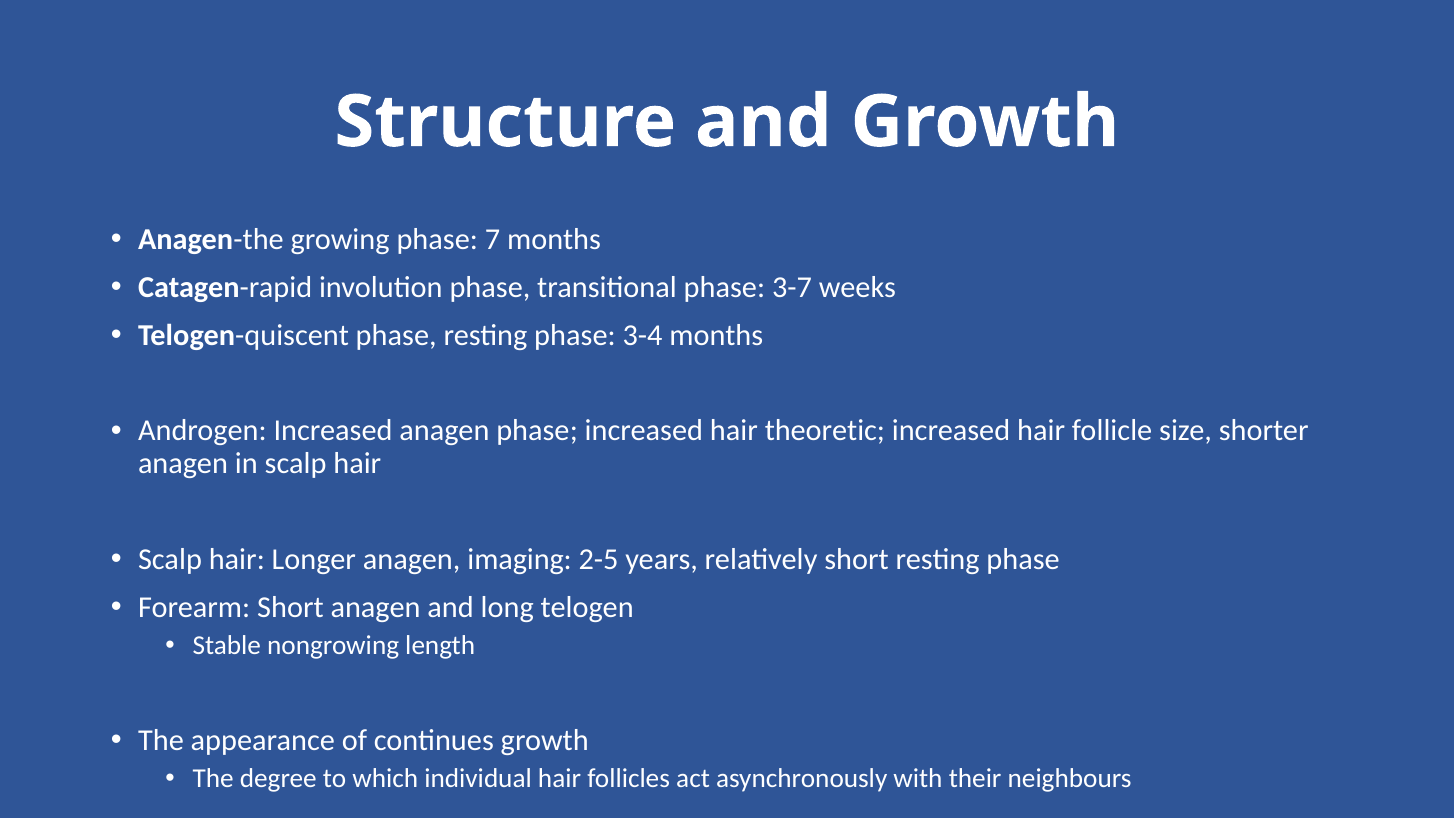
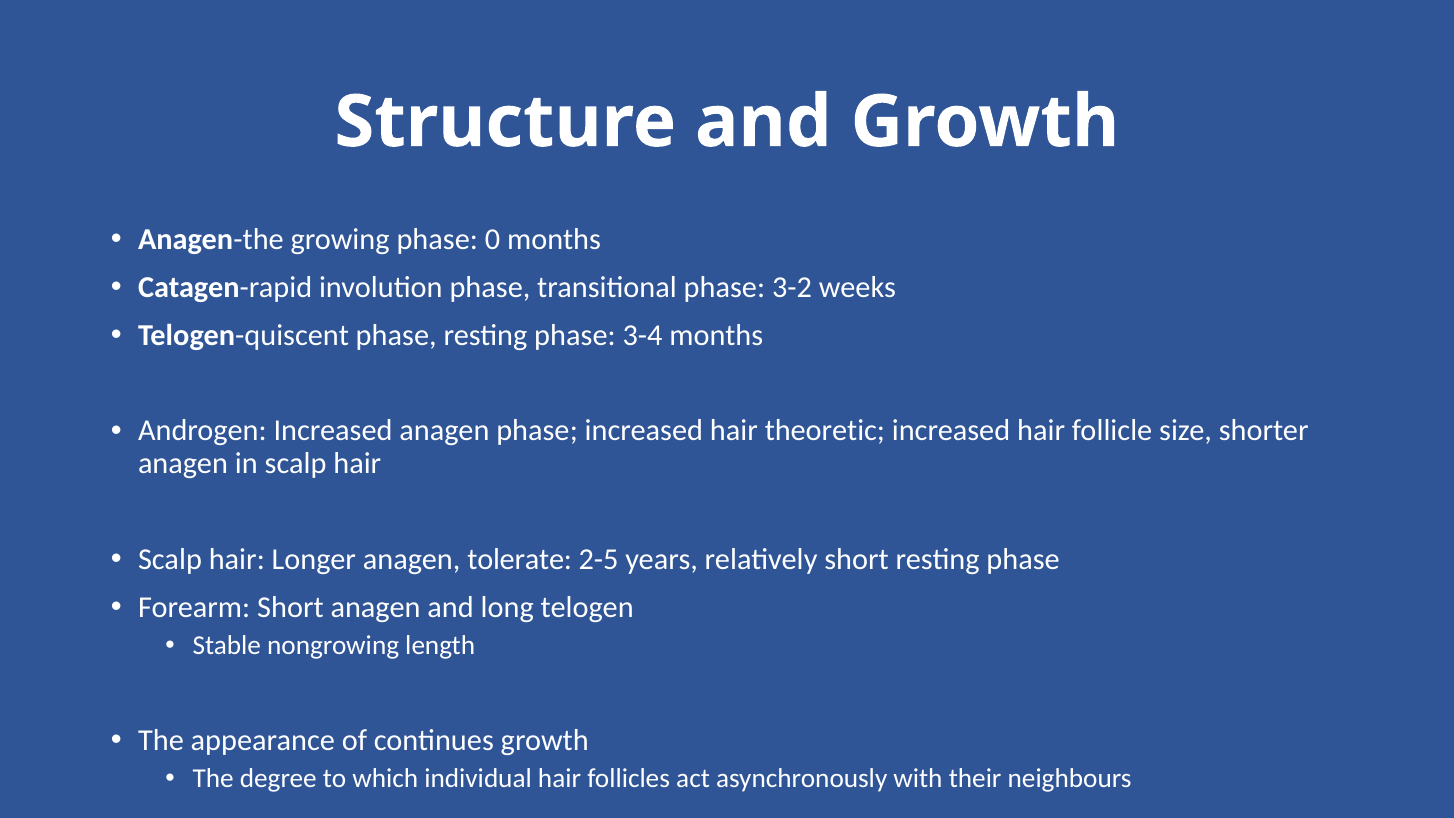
7: 7 -> 0 (493, 239)
3-7: 3-7 -> 3-2 (792, 287)
imaging: imaging -> tolerate (520, 559)
